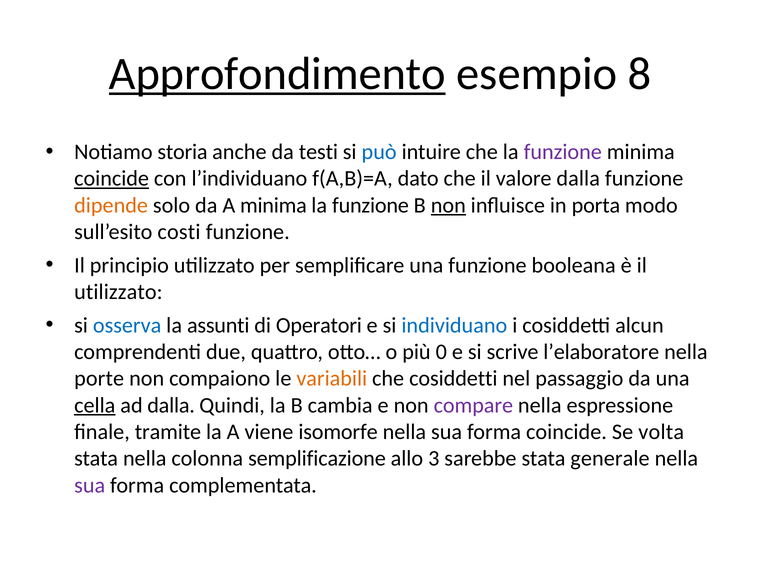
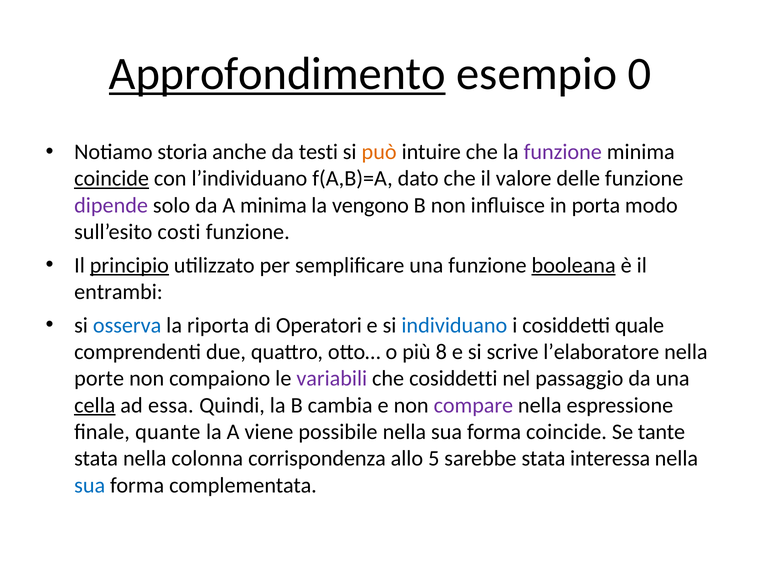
8: 8 -> 0 (640, 74)
può colour: blue -> orange (379, 152)
valore dalla: dalla -> delle (578, 178)
dipende colour: orange -> purple (111, 205)
funzione: funzione -> vengono (370, 205)
non underline: present -> none (448, 205)
principio underline: none -> present (129, 265)
booleana underline: none -> present (574, 265)
utilizzato: utilizzato -> entrambi (118, 292)
assunti: assunti -> riporta (218, 325)
alcun: alcun -> quale (640, 325)
0: 0 -> 8 (441, 352)
variabili colour: orange -> purple (332, 378)
ad dalla: dalla -> essa (171, 405)
tramite: tramite -> quante (168, 432)
isomorfe: isomorfe -> possibile (338, 432)
volta: volta -> tante (661, 432)
semplificazione: semplificazione -> corrispondenza (317, 458)
3: 3 -> 5 (434, 458)
generale: generale -> interessa (610, 458)
sua colour: purple -> blue (90, 485)
